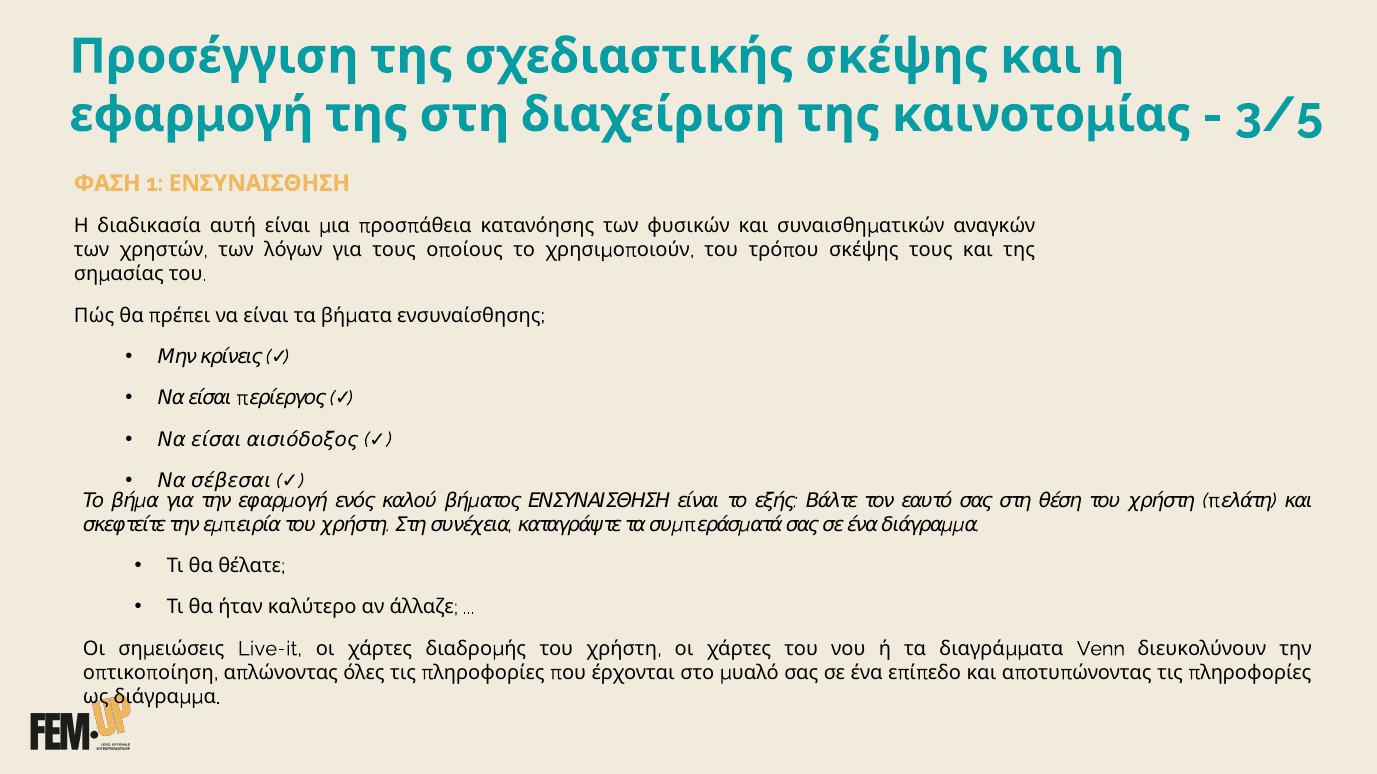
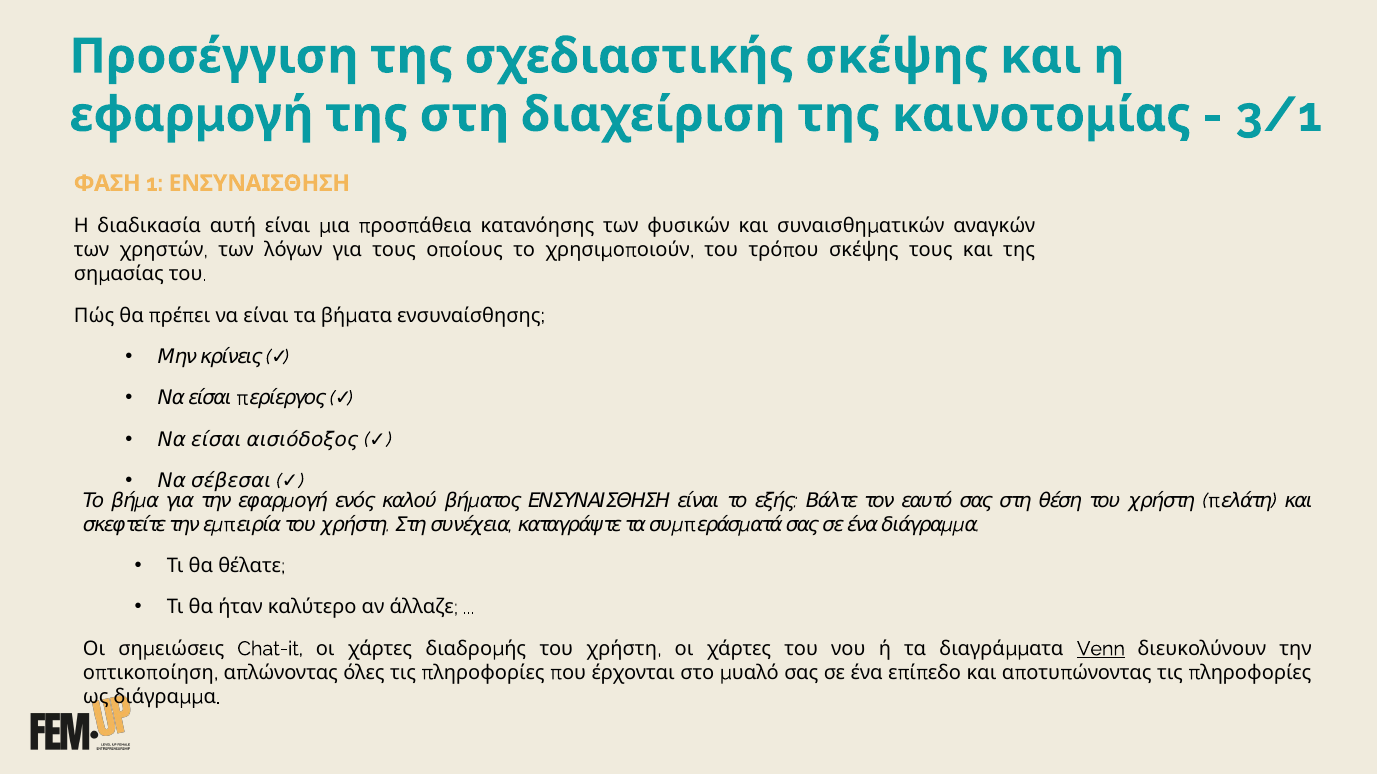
3/5: 3/5 -> 3/1 (1279, 115)
Live-it: Live-it -> Chat-it (270, 649)
Venn underline: none -> present (1101, 649)
